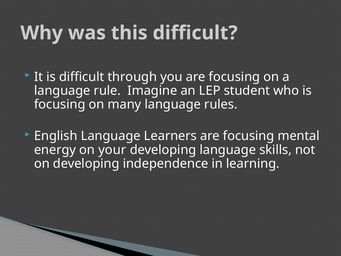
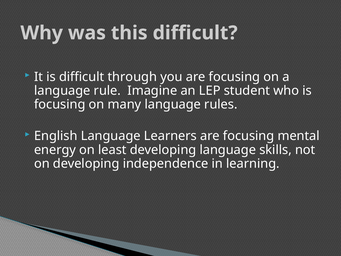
your: your -> least (112, 150)
